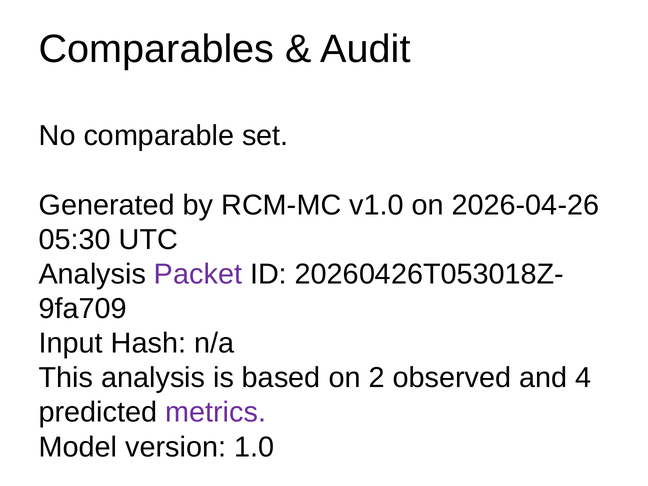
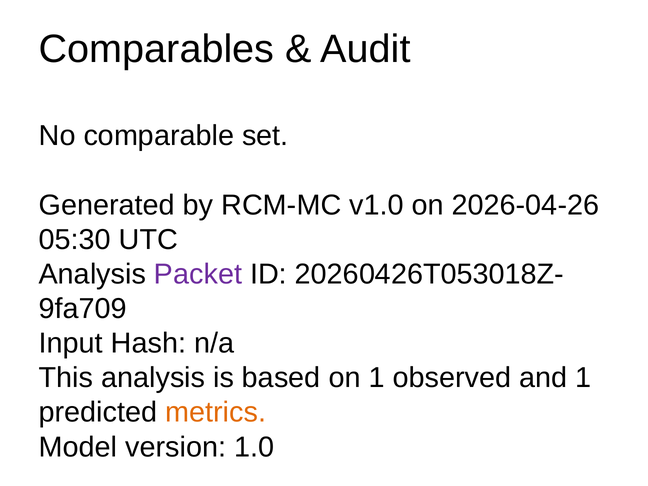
on 2: 2 -> 1 (377, 378)
and 4: 4 -> 1 (583, 378)
metrics colour: purple -> orange (216, 412)
